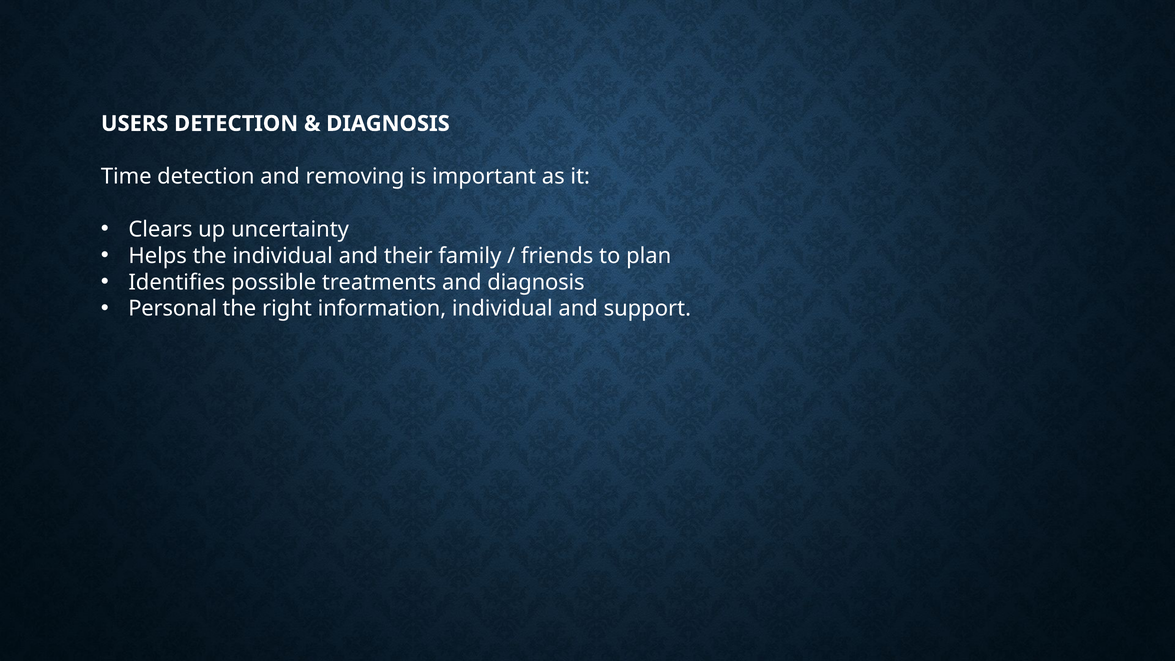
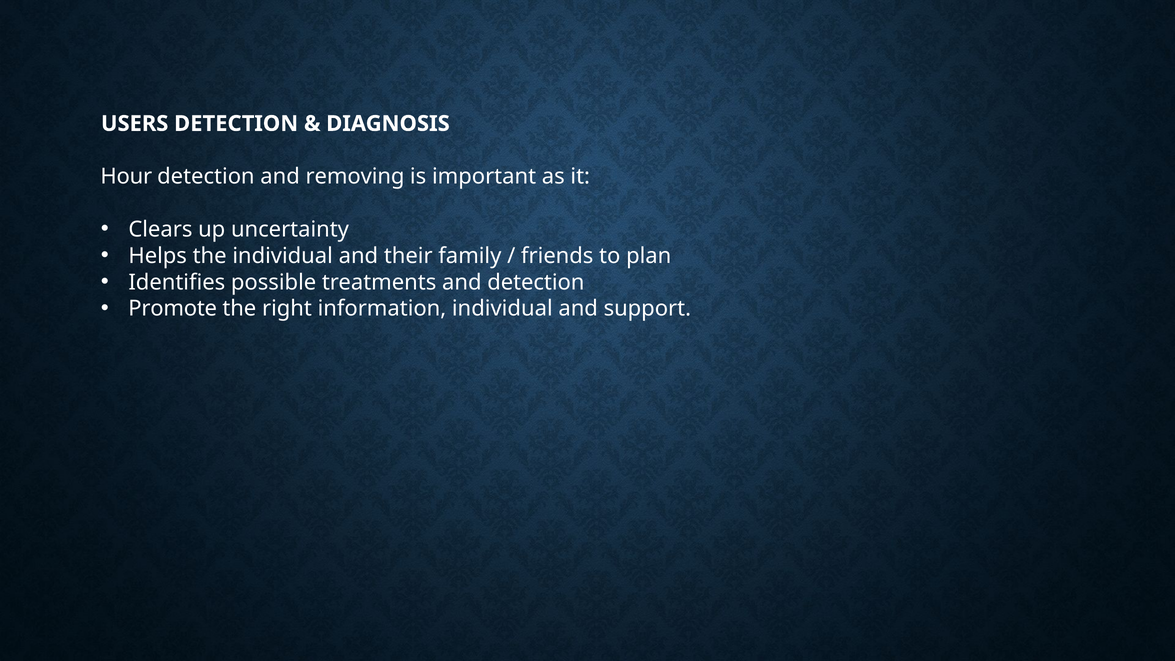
Time: Time -> Hour (126, 176)
and diagnosis: diagnosis -> detection (536, 282)
Personal: Personal -> Promote (173, 309)
